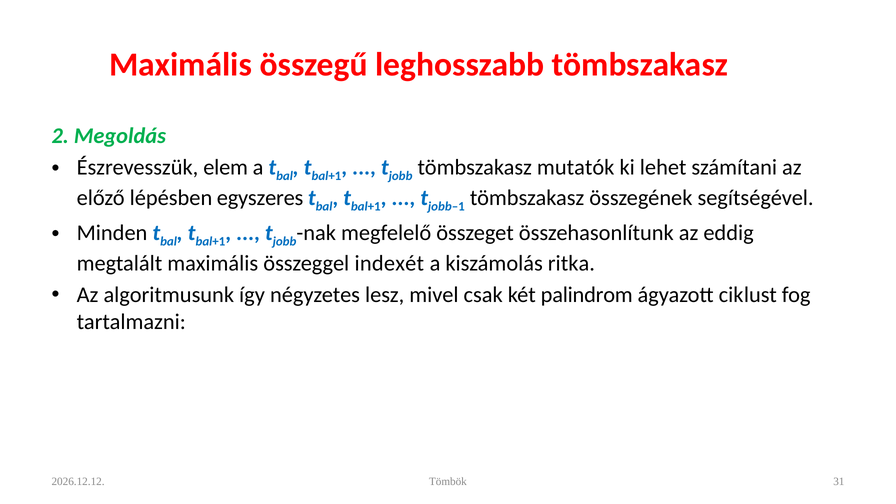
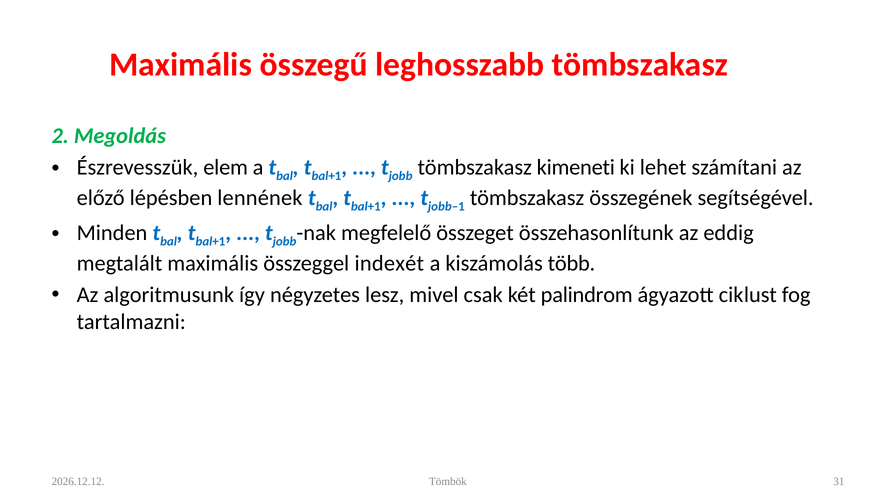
mutatók: mutatók -> kimeneti (576, 167)
egyszeres: egyszeres -> lennének (260, 198)
ritka: ritka -> több (571, 264)
